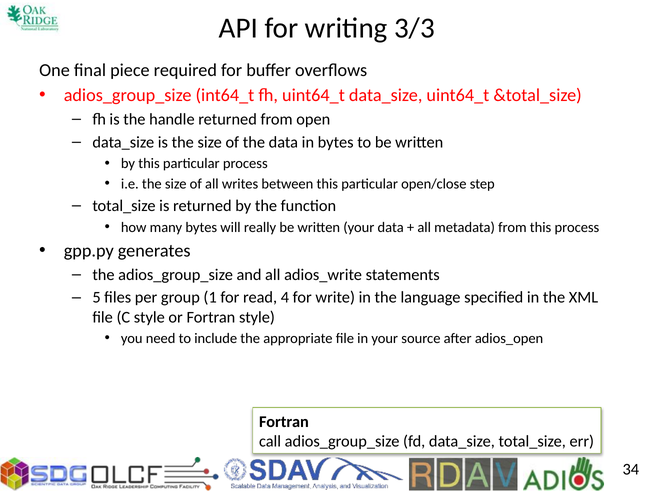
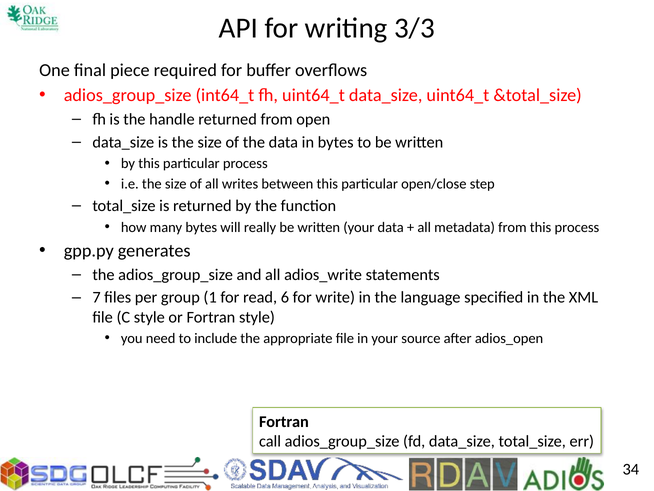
5: 5 -> 7 (97, 297)
4: 4 -> 6 (285, 297)
